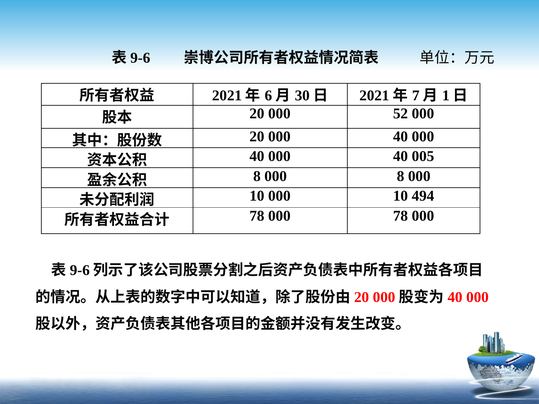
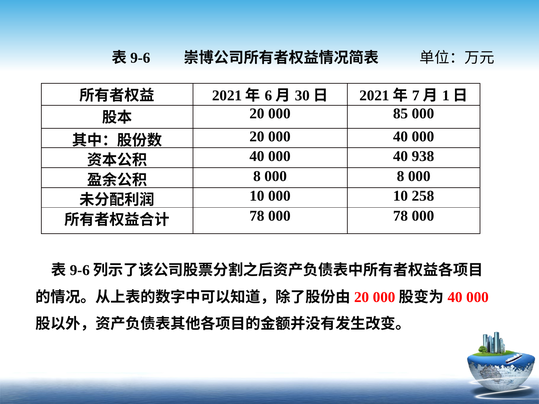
52: 52 -> 85 (401, 114)
005: 005 -> 938 (423, 156)
494: 494 -> 258 (423, 196)
